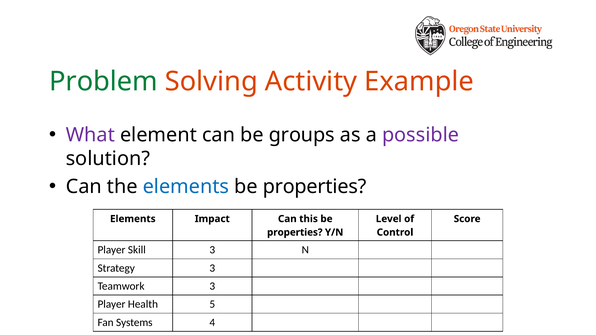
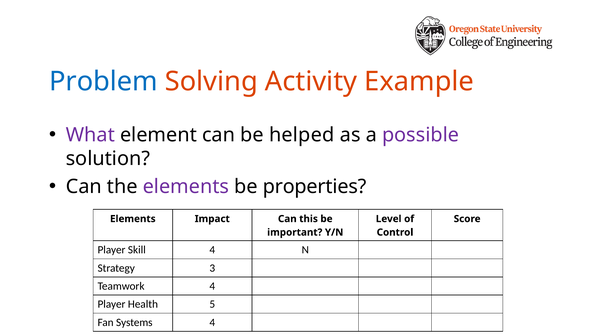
Problem colour: green -> blue (103, 82)
groups: groups -> helped (302, 135)
elements colour: blue -> purple (186, 187)
properties: properties -> important (295, 233)
Skill 3: 3 -> 4 (212, 250)
Teamwork 3: 3 -> 4 (212, 286)
